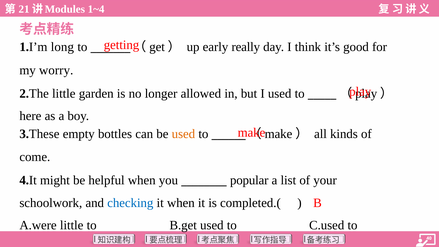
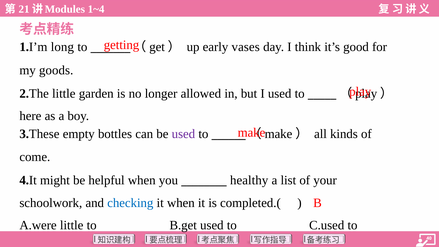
really: really -> vases (246, 47)
worry: worry -> goods (56, 70)
used colour: orange -> purple (183, 134)
popular: popular -> healthy (249, 180)
